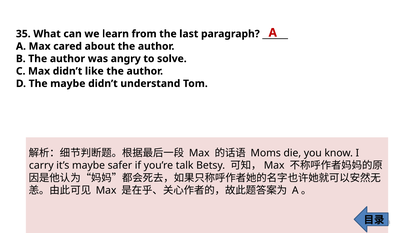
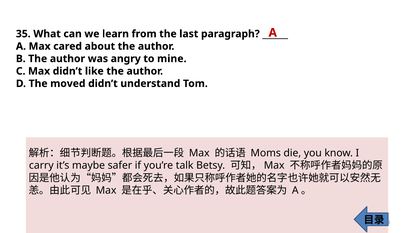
solve: solve -> mine (172, 59)
The maybe: maybe -> moved (68, 84)
